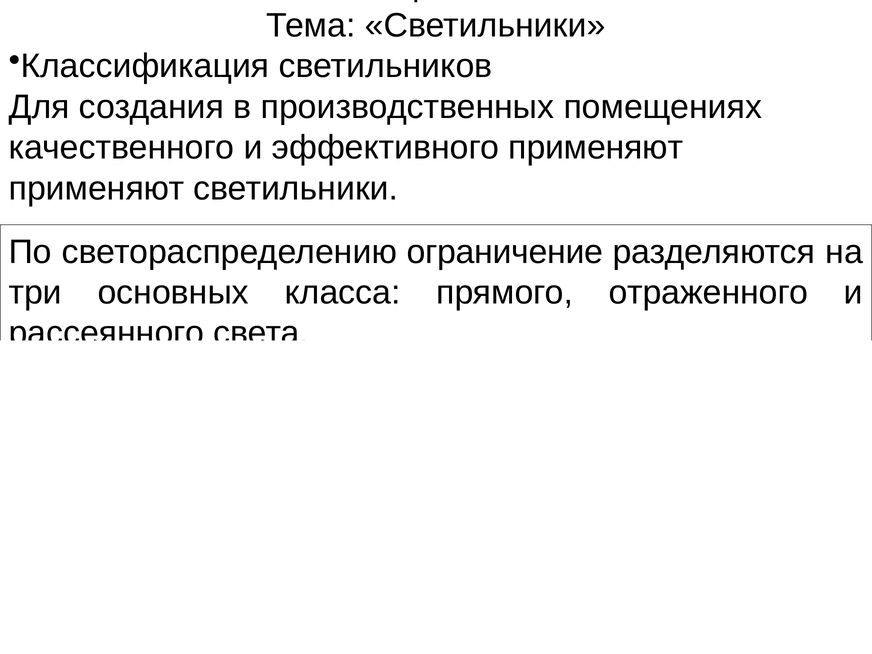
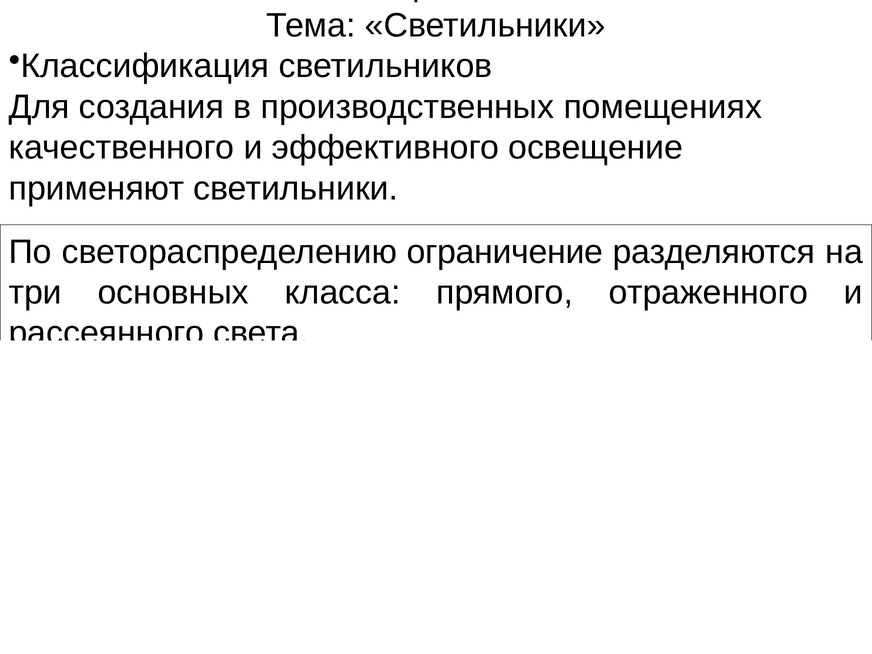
эффективного применяют: применяют -> освещение (596, 148)
